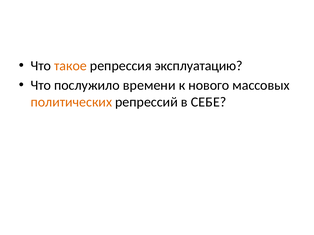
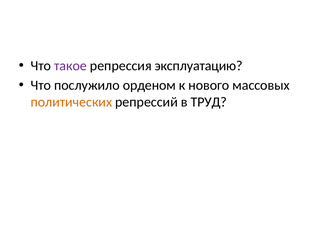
такое colour: orange -> purple (70, 66)
времени: времени -> орденом (149, 85)
СЕБЕ: СЕБЕ -> ТРУД (209, 102)
